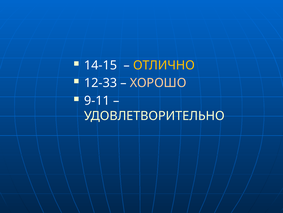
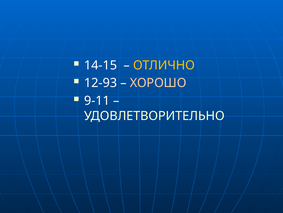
12-33: 12-33 -> 12-93 (101, 83)
